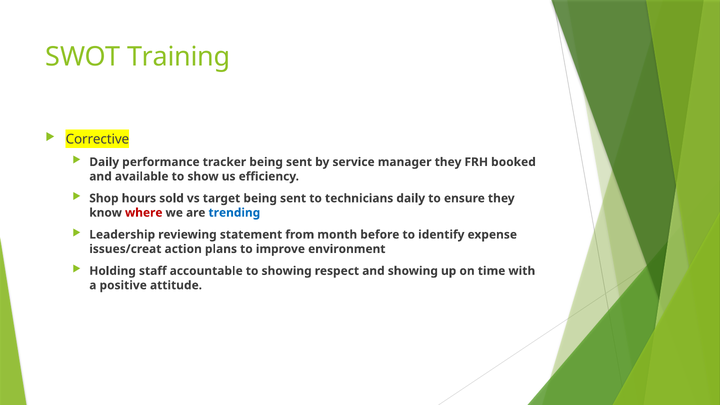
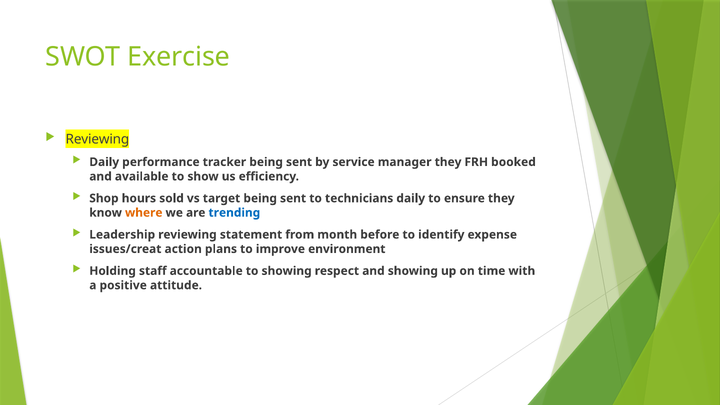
Training: Training -> Exercise (179, 57)
Corrective: Corrective -> Reviewing (97, 139)
where colour: red -> orange (144, 213)
